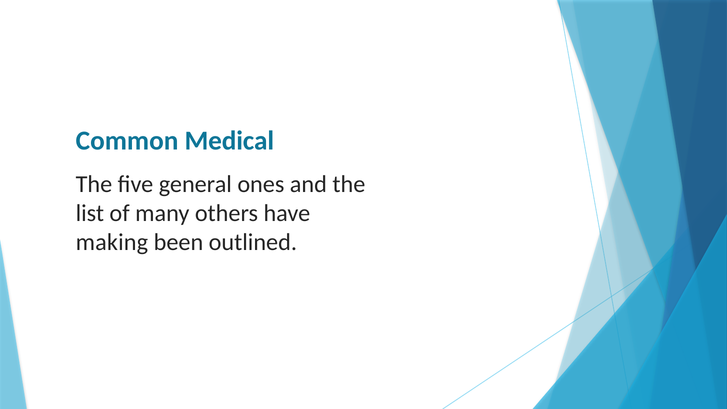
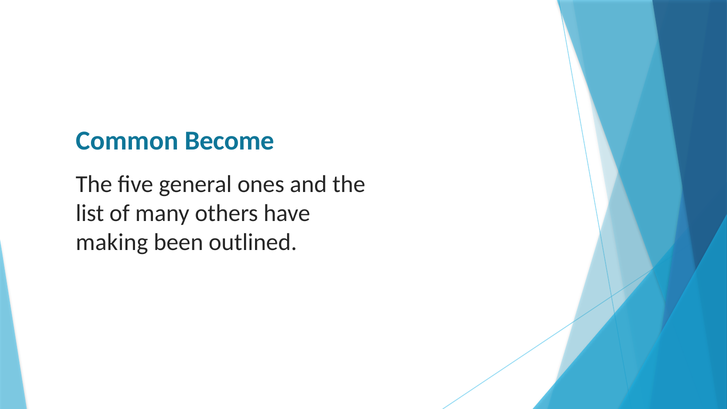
Medical: Medical -> Become (229, 140)
